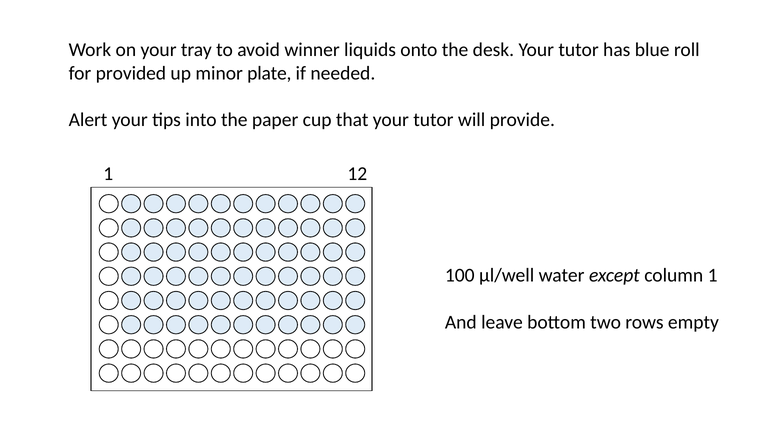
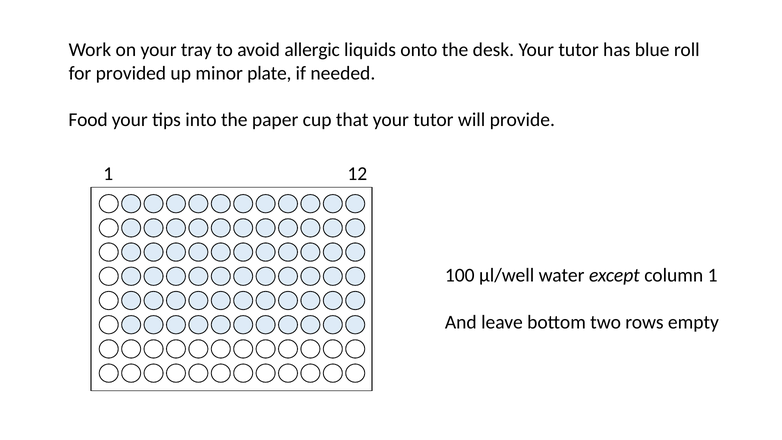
winner: winner -> allergic (312, 50)
Alert: Alert -> Food (88, 120)
